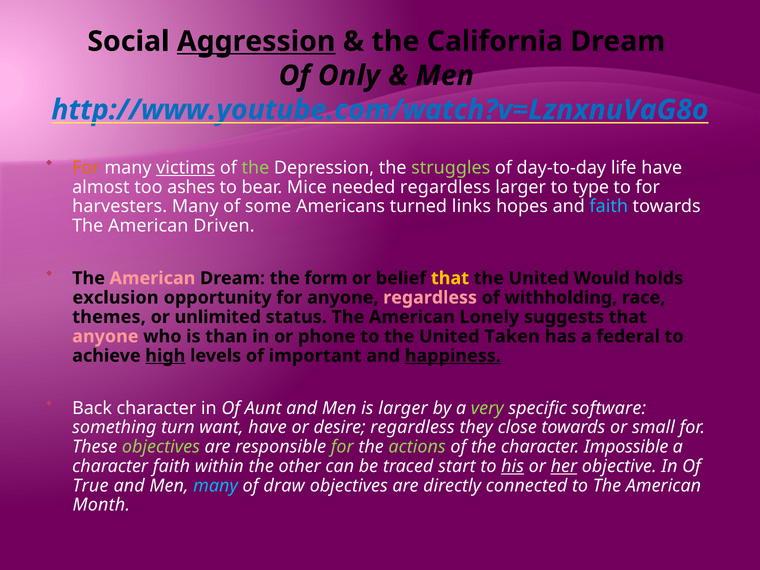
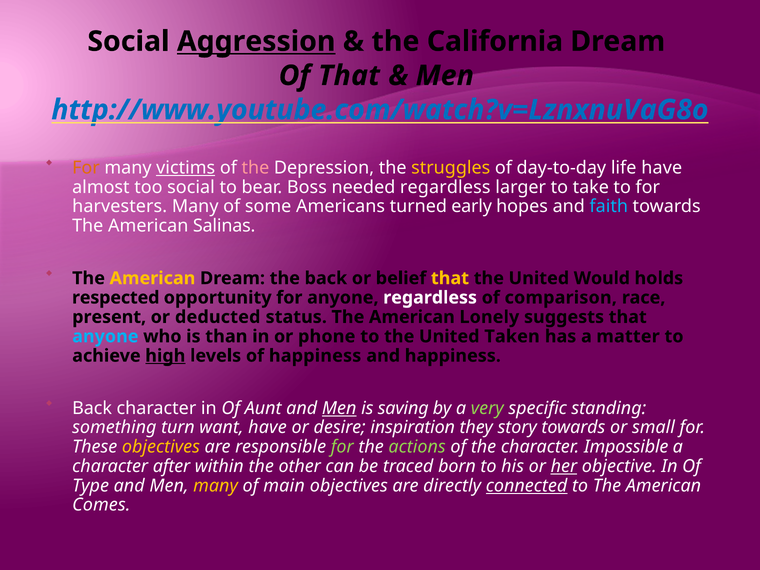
Of Only: Only -> That (349, 76)
the colour: light green -> pink (255, 168)
struggles colour: light green -> yellow (451, 168)
too ashes: ashes -> social (191, 187)
Mice: Mice -> Boss (307, 187)
type: type -> take (591, 187)
links: links -> early (472, 207)
Driven: Driven -> Salinas (224, 226)
American colour: pink -> yellow (152, 278)
the form: form -> back (326, 278)
exclusion: exclusion -> respected (116, 298)
regardless colour: pink -> white (430, 298)
withholding: withholding -> comparison (561, 298)
themes: themes -> present (109, 317)
unlimited: unlimited -> deducted (218, 317)
anyone colour: pink -> light blue (105, 336)
federal: federal -> matter (628, 336)
of important: important -> happiness (315, 356)
happiness underline: present -> none (453, 356)
Men underline: none -> present (339, 408)
is larger: larger -> saving (403, 408)
software: software -> standing (609, 408)
desire regardless: regardless -> inspiration (413, 427)
close: close -> story (517, 427)
objectives colour: light green -> yellow (161, 447)
character faith: faith -> after (172, 466)
start: start -> born (457, 466)
his underline: present -> none (513, 466)
True: True -> Type (91, 486)
many colour: light blue -> yellow (216, 486)
draw: draw -> main (284, 486)
connected underline: none -> present (527, 486)
Month: Month -> Comes (101, 505)
